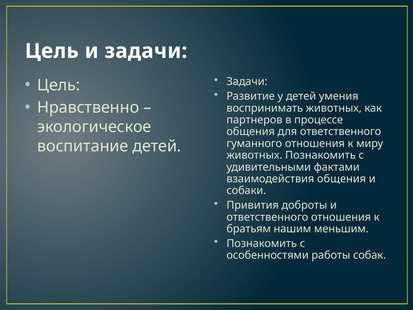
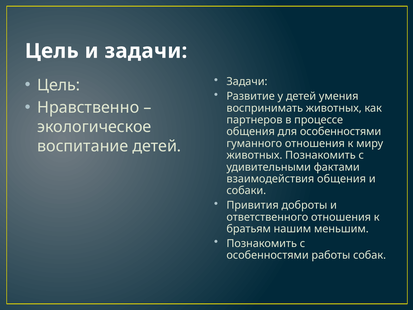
для ответственного: ответственного -> особенностями (341, 132)
